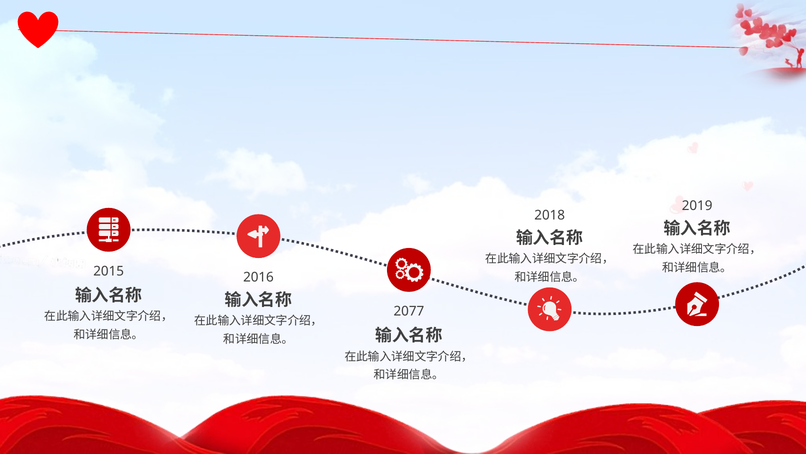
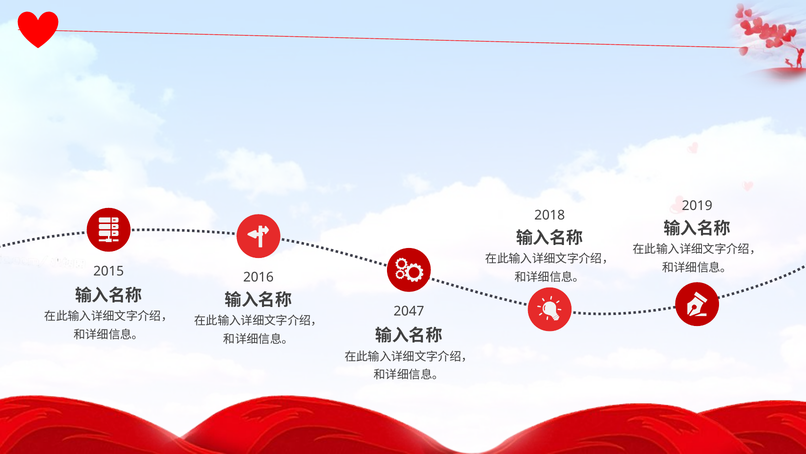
2077: 2077 -> 2047 (409, 311)
